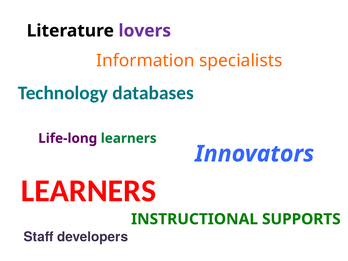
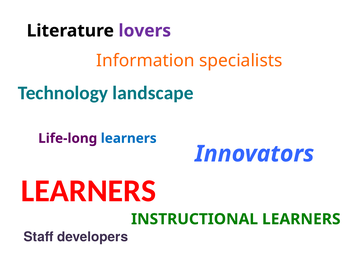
databases: databases -> landscape (153, 93)
learners colour: green -> blue (129, 138)
INSTRUCTIONAL SUPPORTS: SUPPORTS -> LEARNERS (301, 219)
